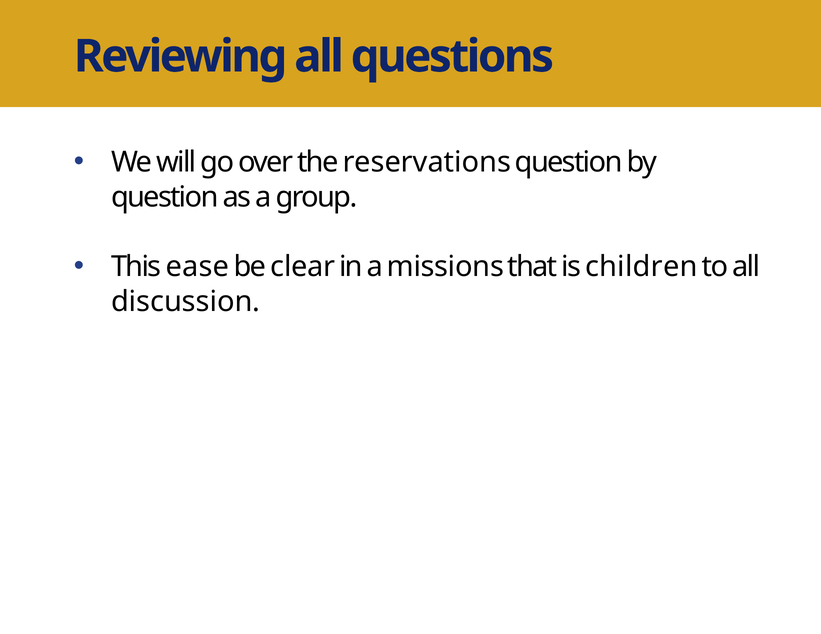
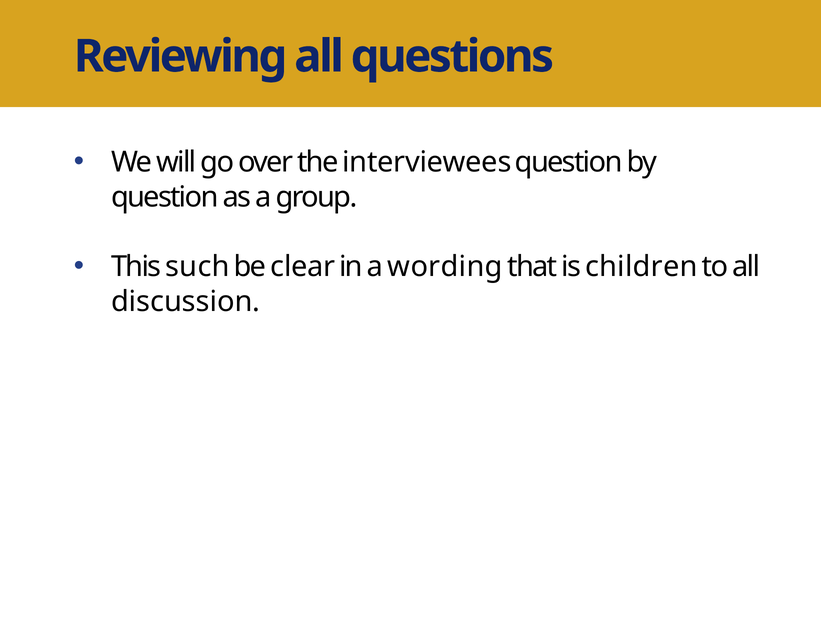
reservations: reservations -> interviewees (427, 162)
ease: ease -> such (197, 267)
missions: missions -> wording (445, 267)
